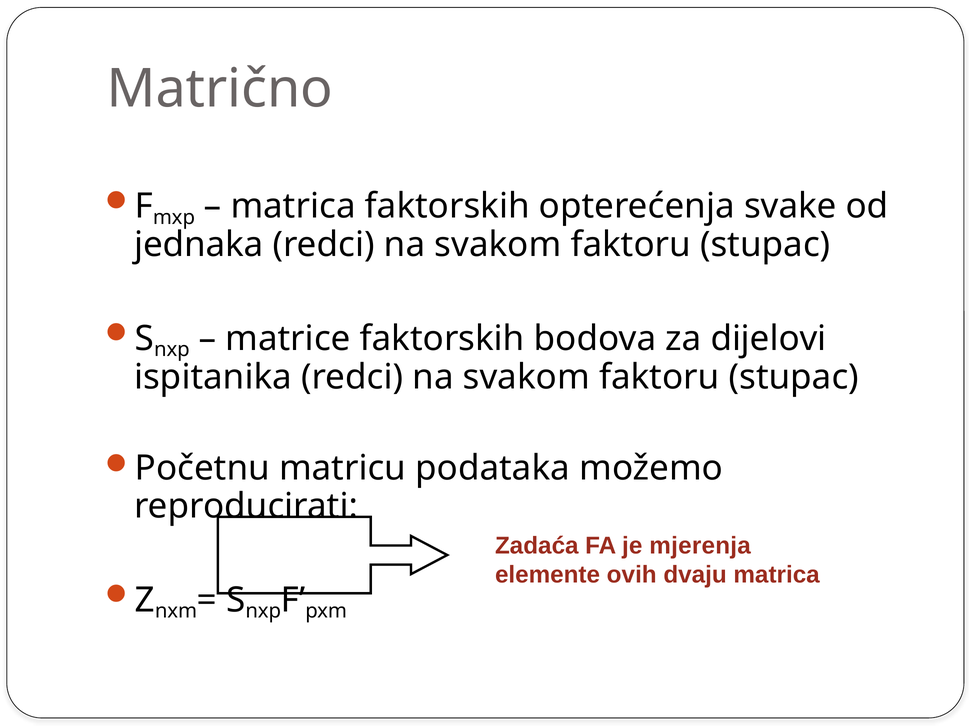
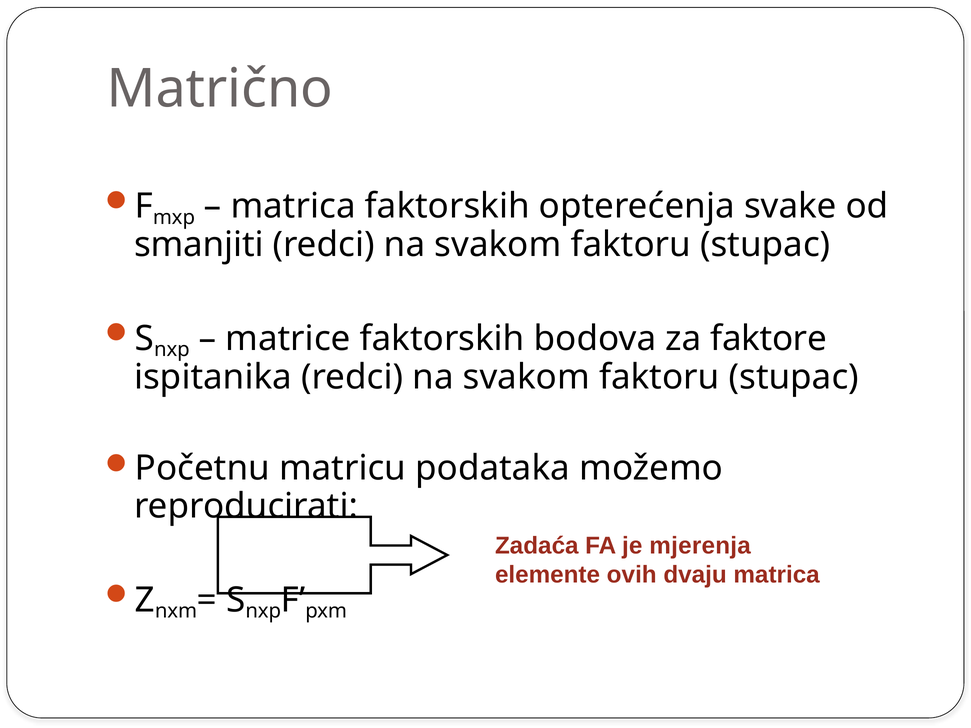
jednaka: jednaka -> smanjiti (199, 245)
dijelovi: dijelovi -> faktore (769, 339)
